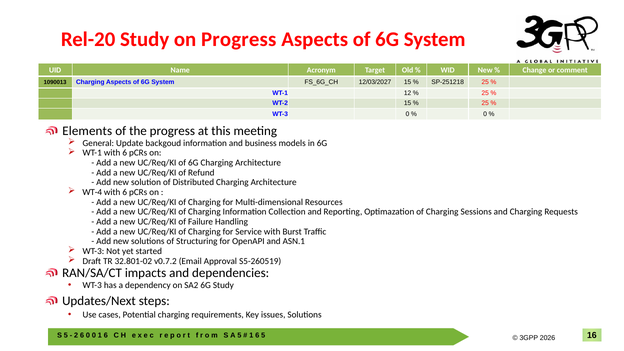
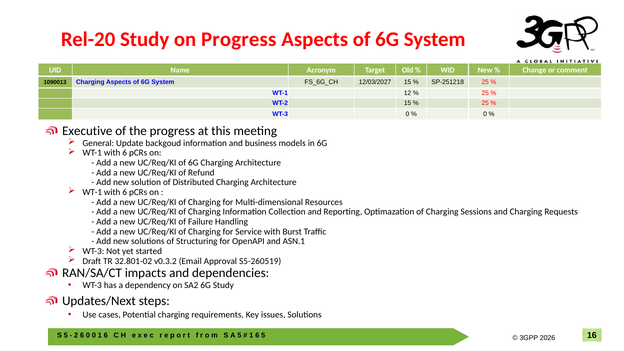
Elements: Elements -> Executive (87, 131)
WT-4: WT-4 -> WT-1 (92, 192)
v0.7.2: v0.7.2 -> v0.3.2 (165, 261)
